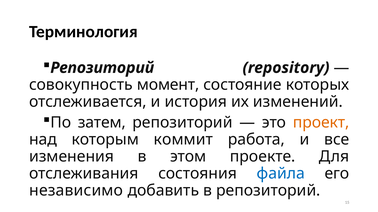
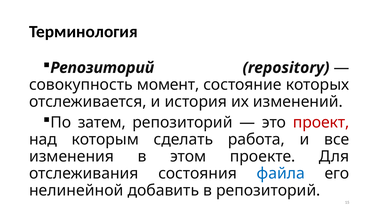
проект colour: orange -> red (321, 123)
коммит: коммит -> сделать (183, 140)
независимо: независимо -> нелинейной (76, 191)
